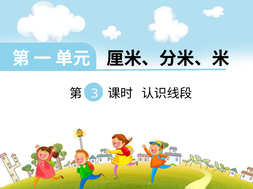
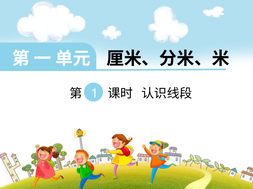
3: 3 -> 1 (95, 94)
